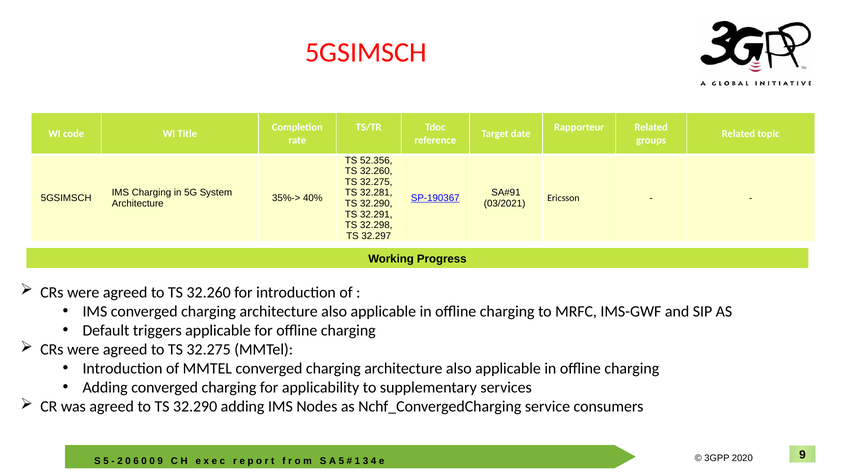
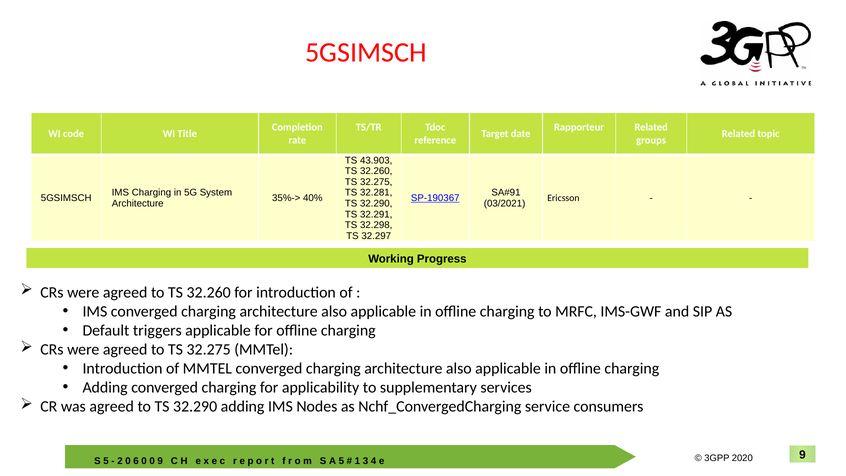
52.356: 52.356 -> 43.903 (376, 160)
